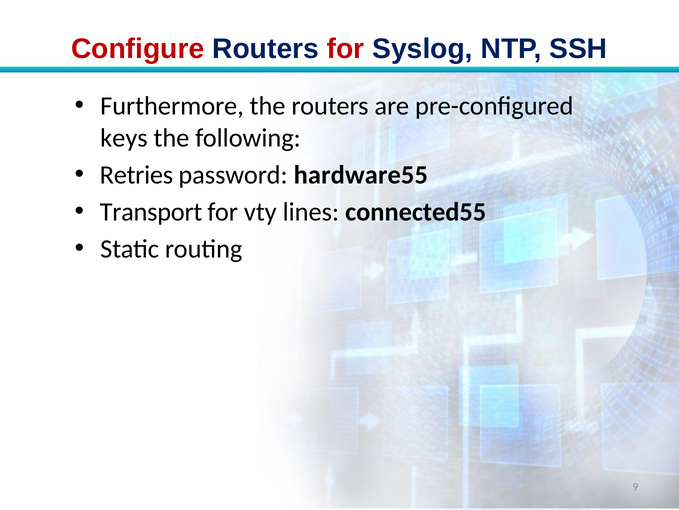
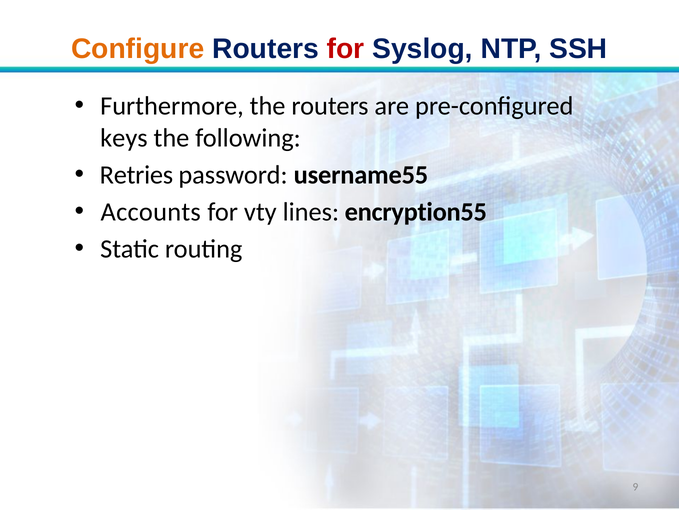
Configure colour: red -> orange (138, 49)
hardware55: hardware55 -> username55 (361, 175)
Transport: Transport -> Accounts (151, 212)
connected55: connected55 -> encryption55 (416, 212)
